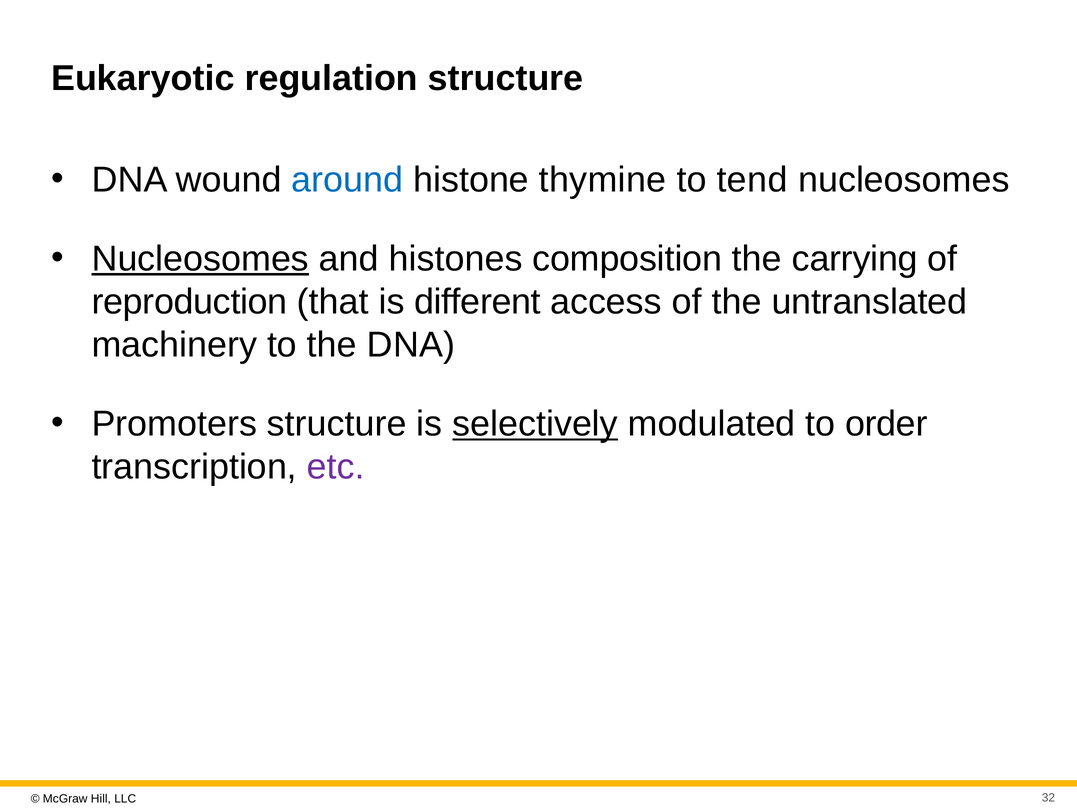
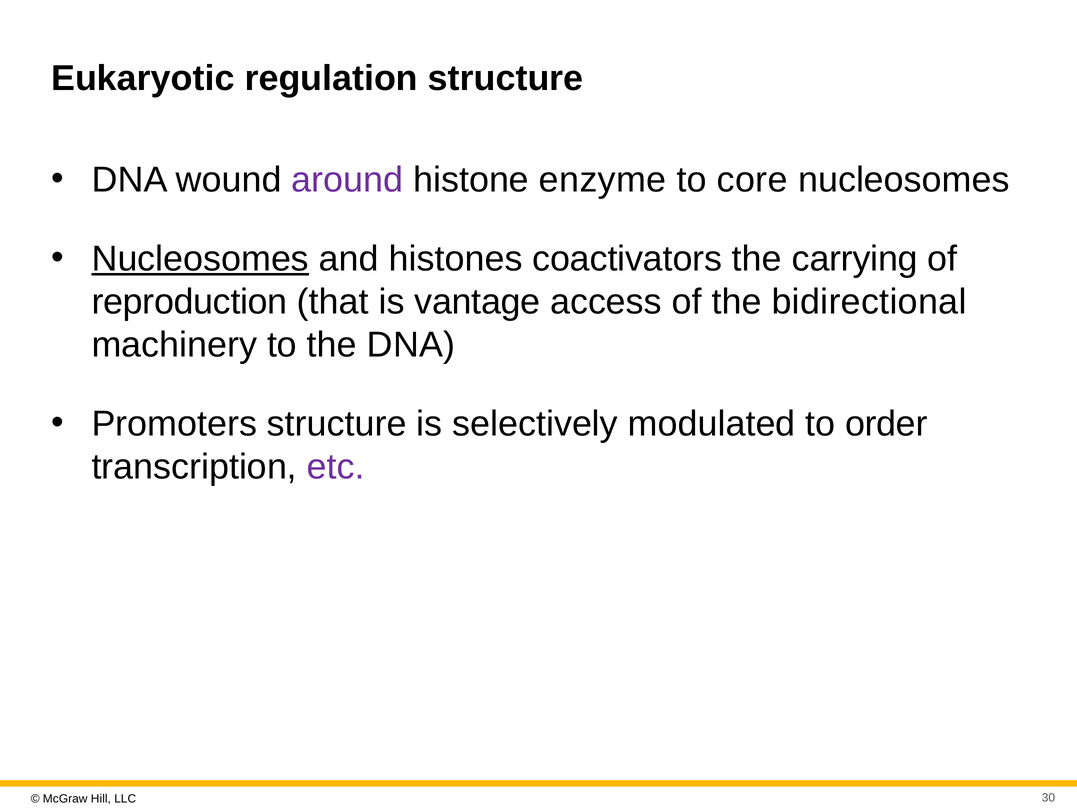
around colour: blue -> purple (347, 180)
thymine: thymine -> enzyme (603, 180)
tend: tend -> core (752, 180)
composition: composition -> coactivators (627, 259)
different: different -> vantage (477, 302)
untranslated: untranslated -> bidirectional (869, 302)
selectively underline: present -> none (535, 424)
32: 32 -> 30 (1048, 798)
